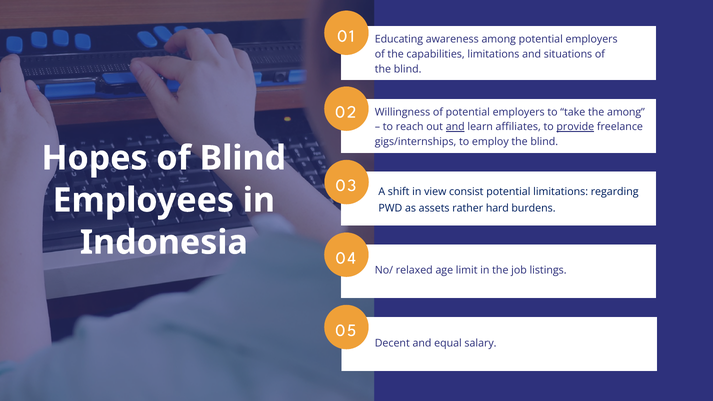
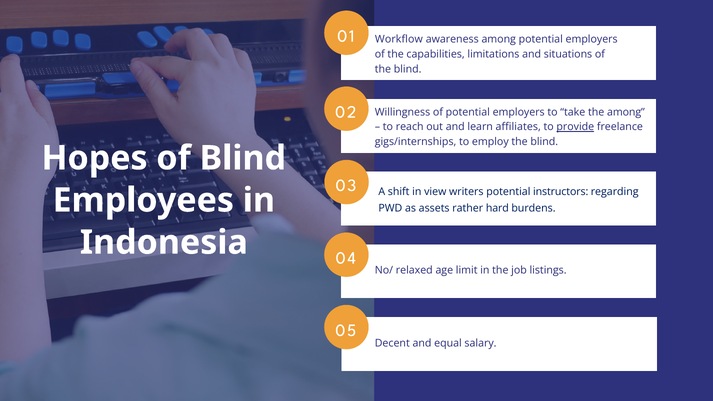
Educating: Educating -> Workflow (399, 39)
and underline: present -> none (455, 127)
consist: consist -> writers (466, 192)
potential limitations: limitations -> instructors (561, 192)
